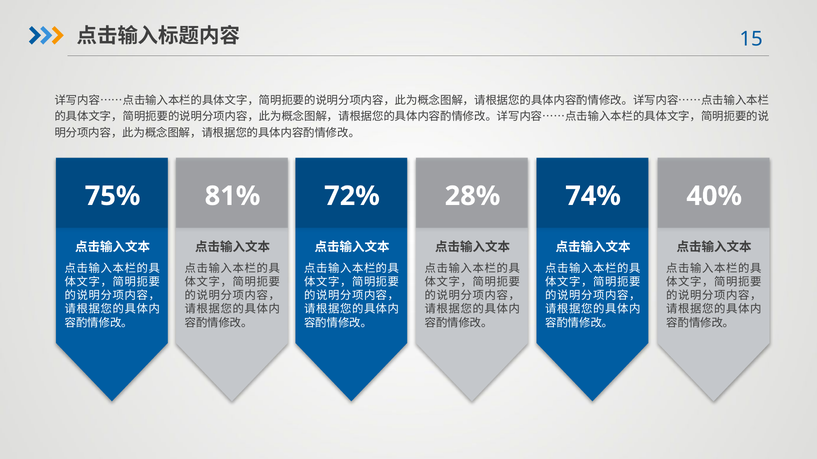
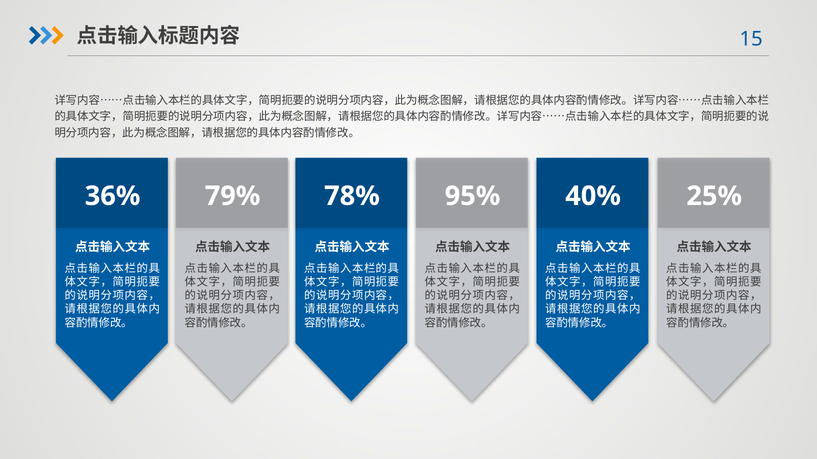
75%: 75% -> 36% (113, 196)
81%: 81% -> 79% (233, 196)
72%: 72% -> 78% (352, 196)
28%: 28% -> 95% (473, 196)
74%: 74% -> 40% (593, 196)
40%: 40% -> 25% (714, 196)
